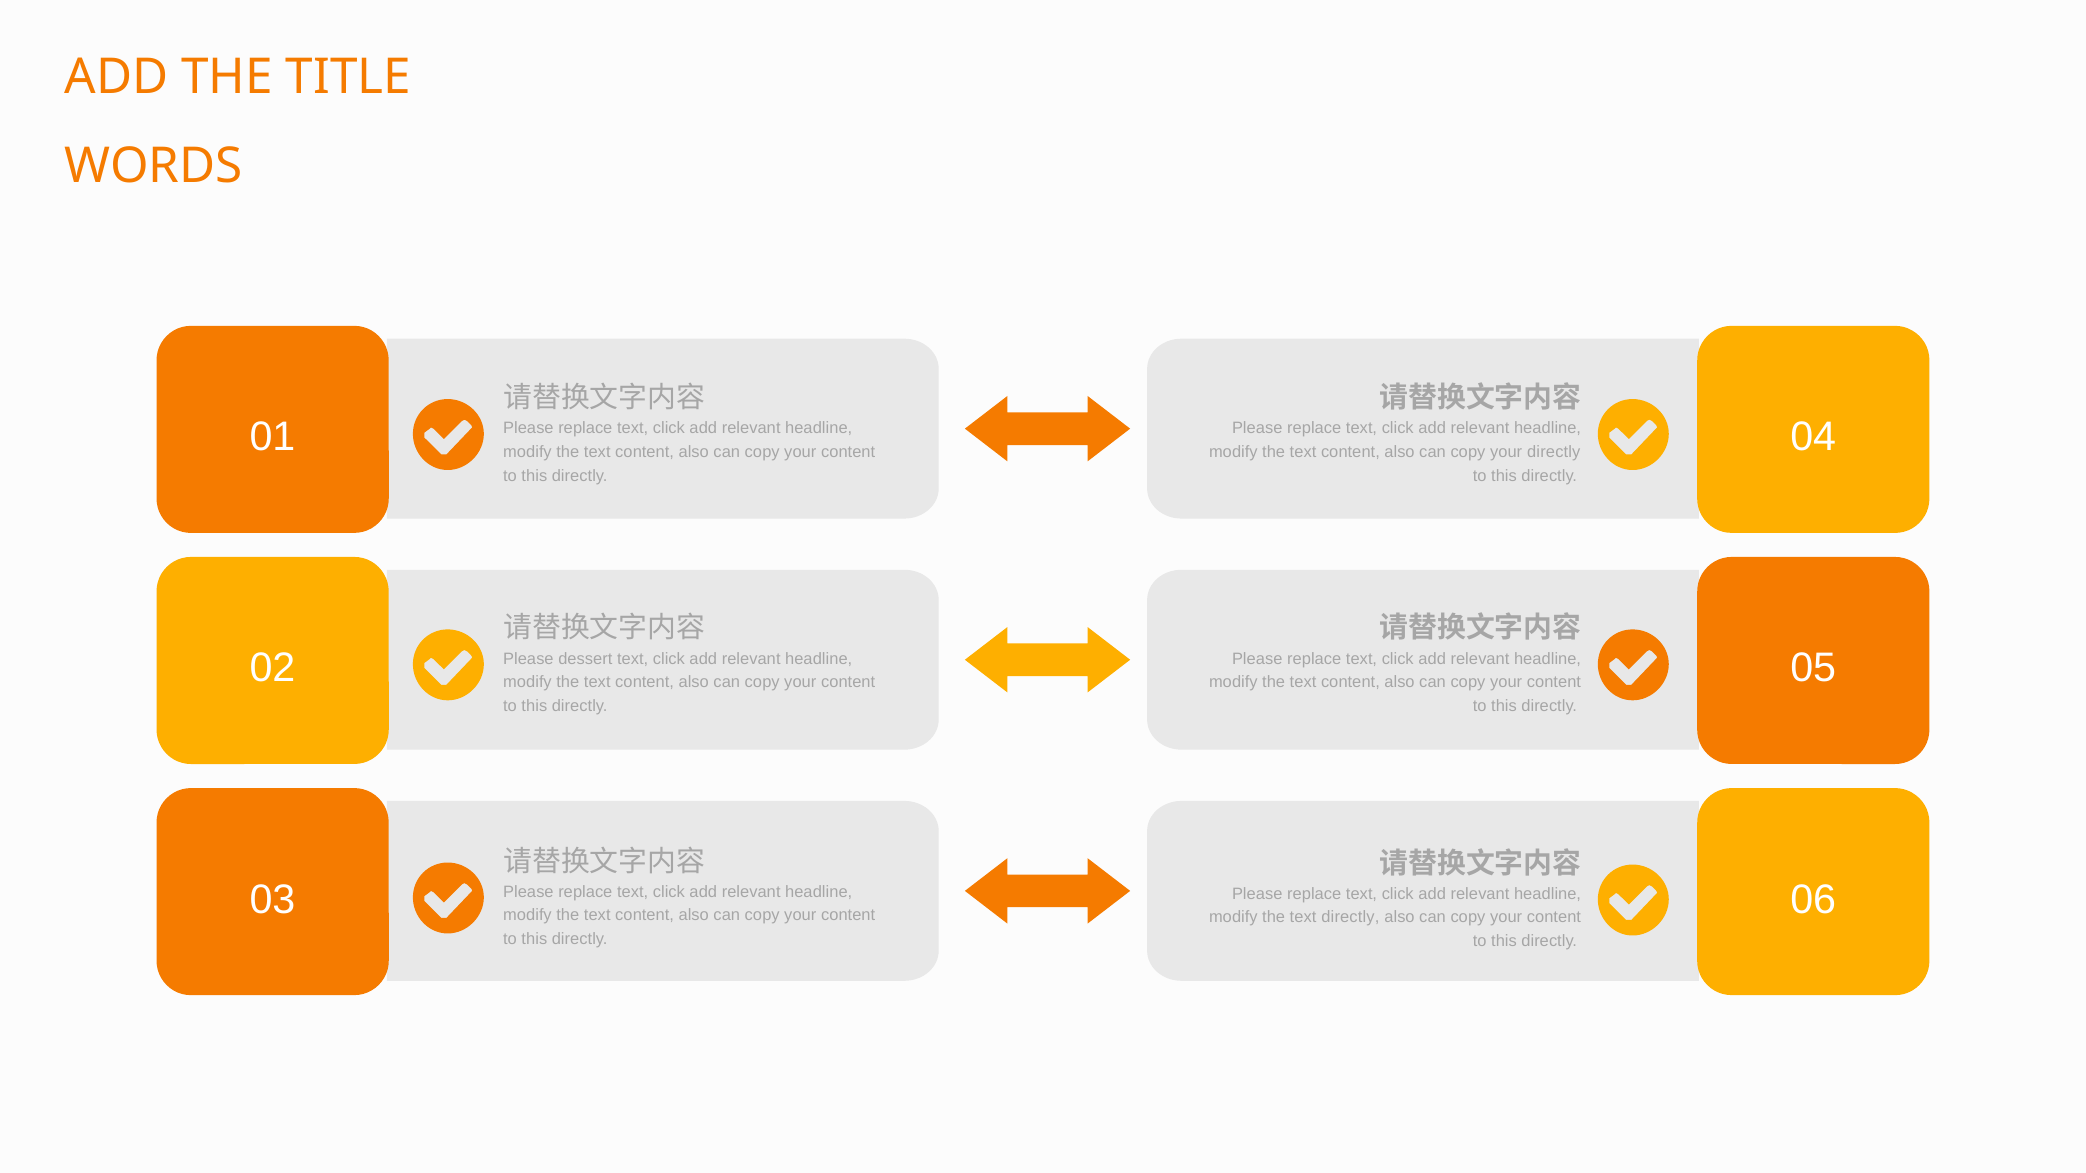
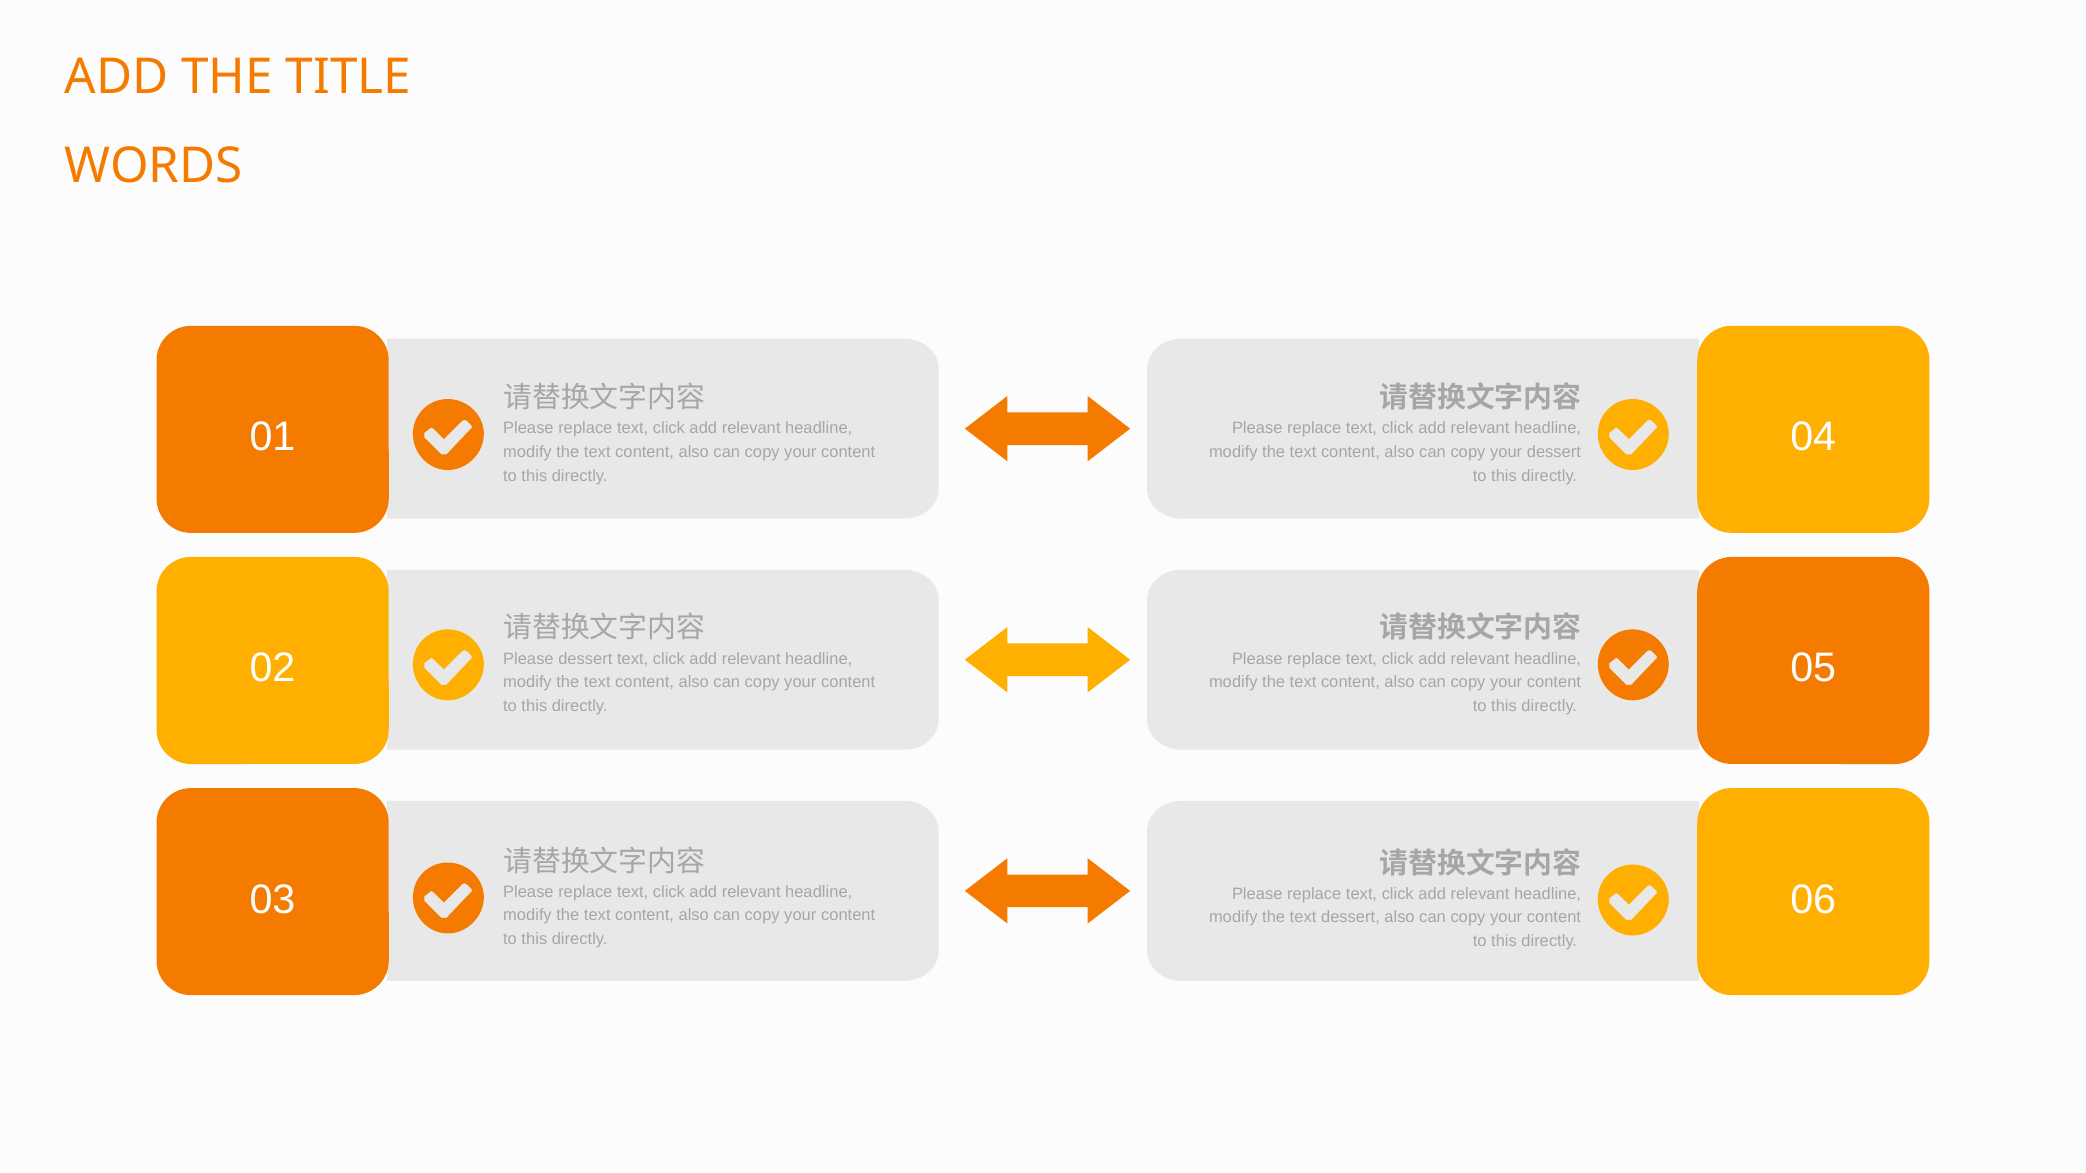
your directly: directly -> dessert (1554, 452)
text directly: directly -> dessert (1350, 918)
